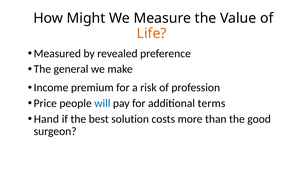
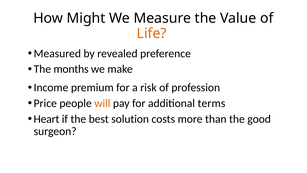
general: general -> months (71, 69)
will colour: blue -> orange (102, 103)
Hand: Hand -> Heart (47, 119)
